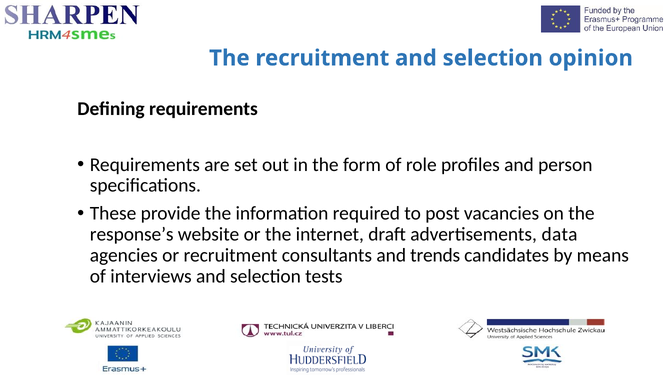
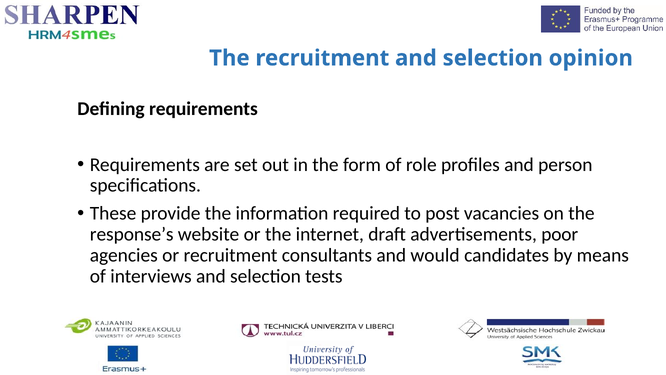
data: data -> poor (560, 234)
trends: trends -> would (435, 255)
